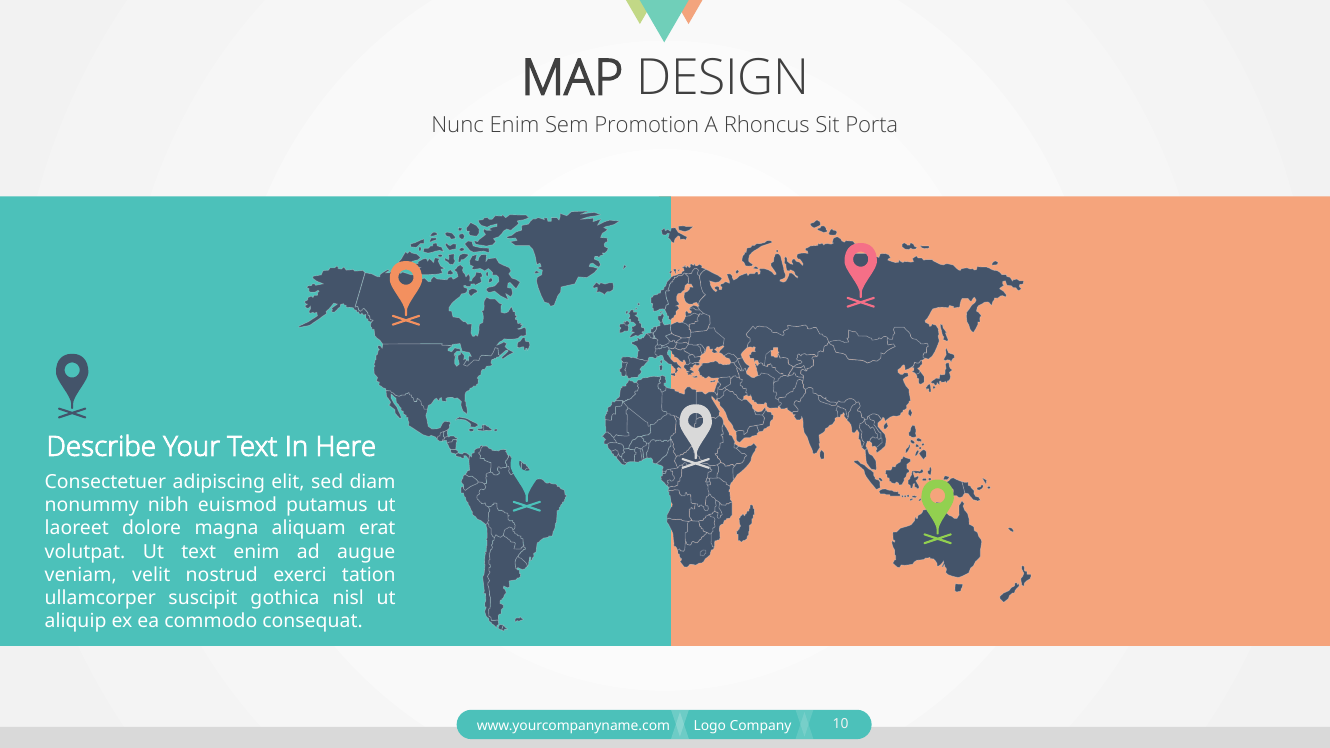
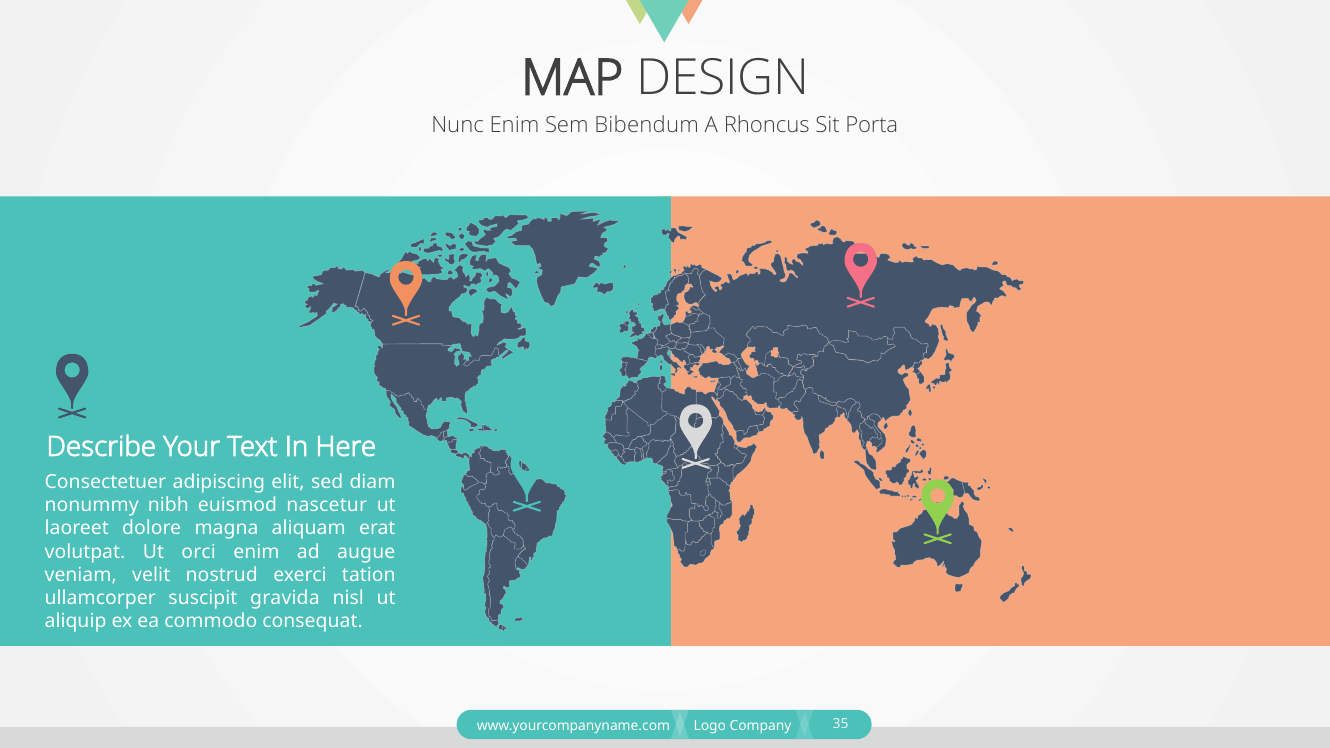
Promotion: Promotion -> Bibendum (647, 126)
putamus: putamus -> nascetur (327, 505)
Ut text: text -> orci (199, 552)
gothica: gothica -> gravida (285, 598)
10: 10 -> 35 (841, 724)
